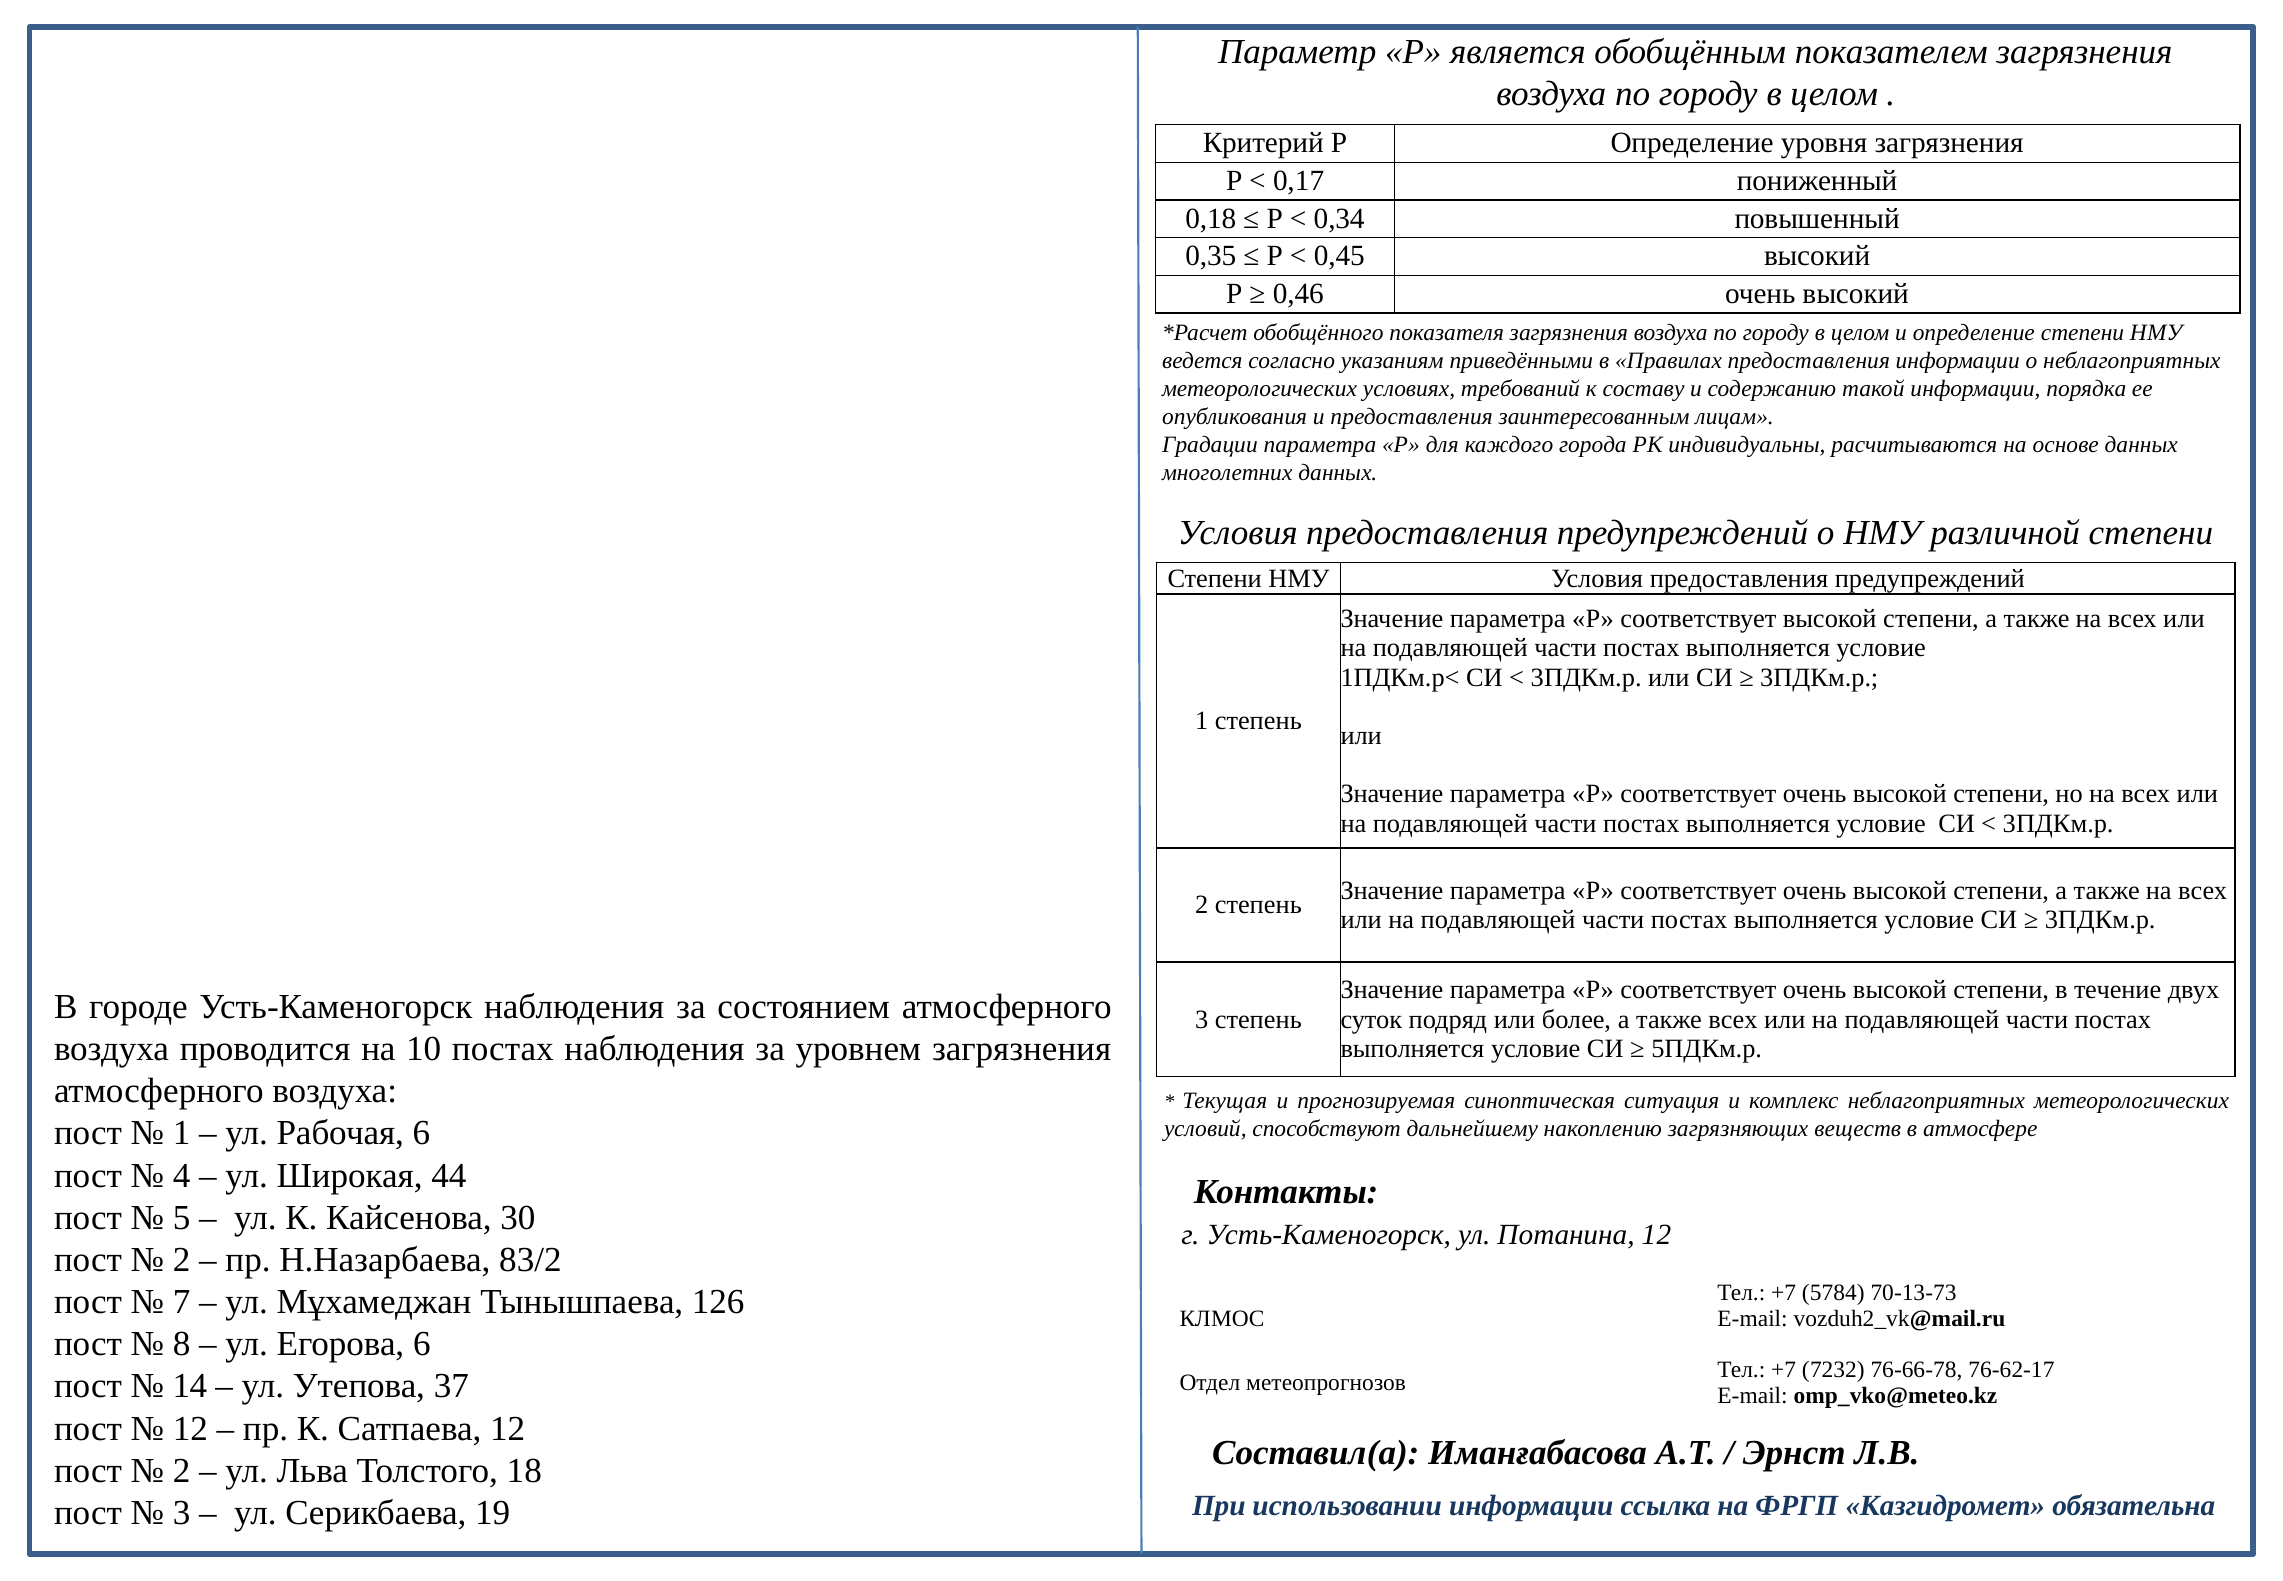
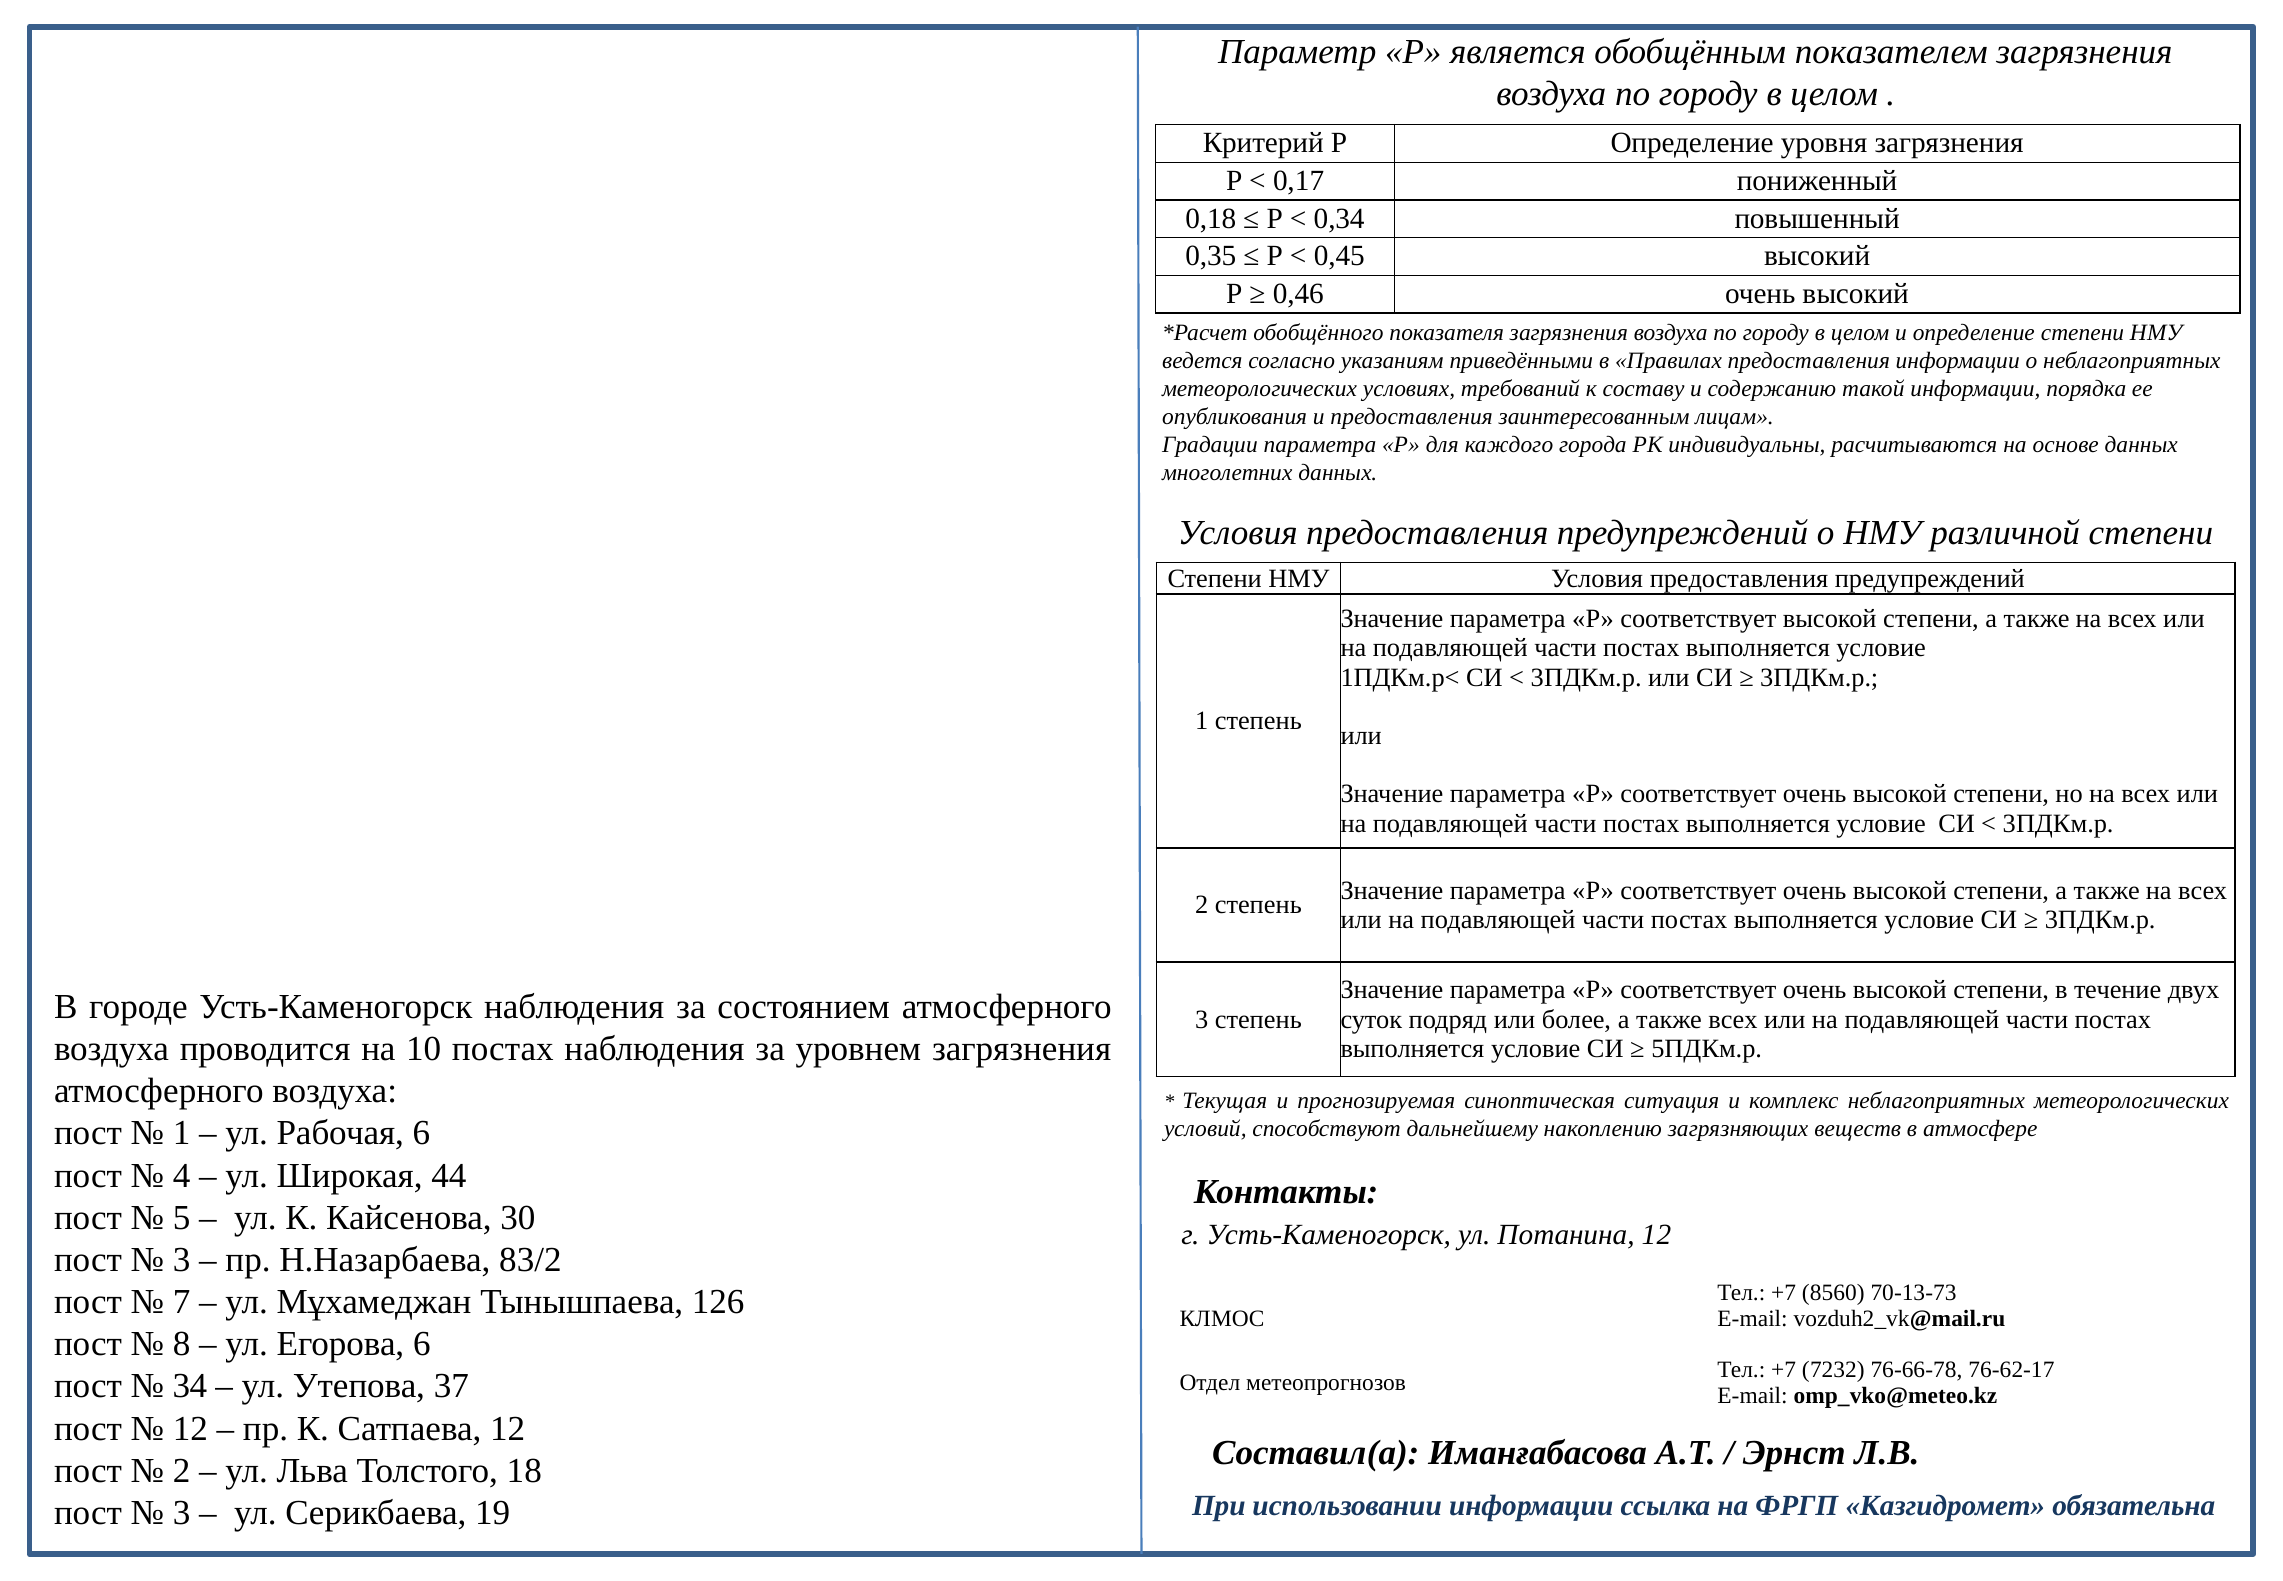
2: 2 -> 3 (182, 1259)
5784: 5784 -> 8560 (1833, 1292)
14: 14 -> 34 (190, 1386)
